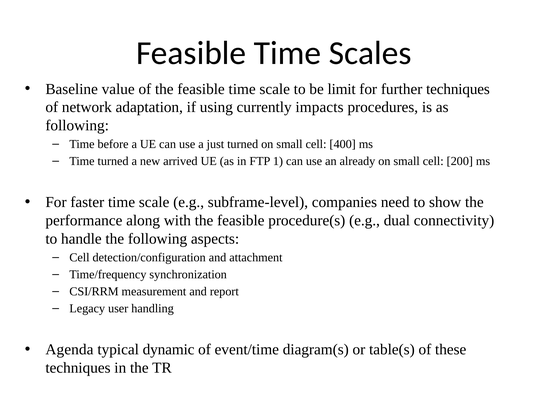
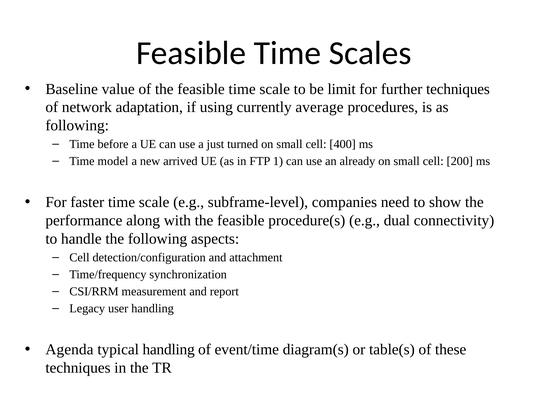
impacts: impacts -> average (319, 107)
Time turned: turned -> model (113, 161)
typical dynamic: dynamic -> handling (169, 350)
